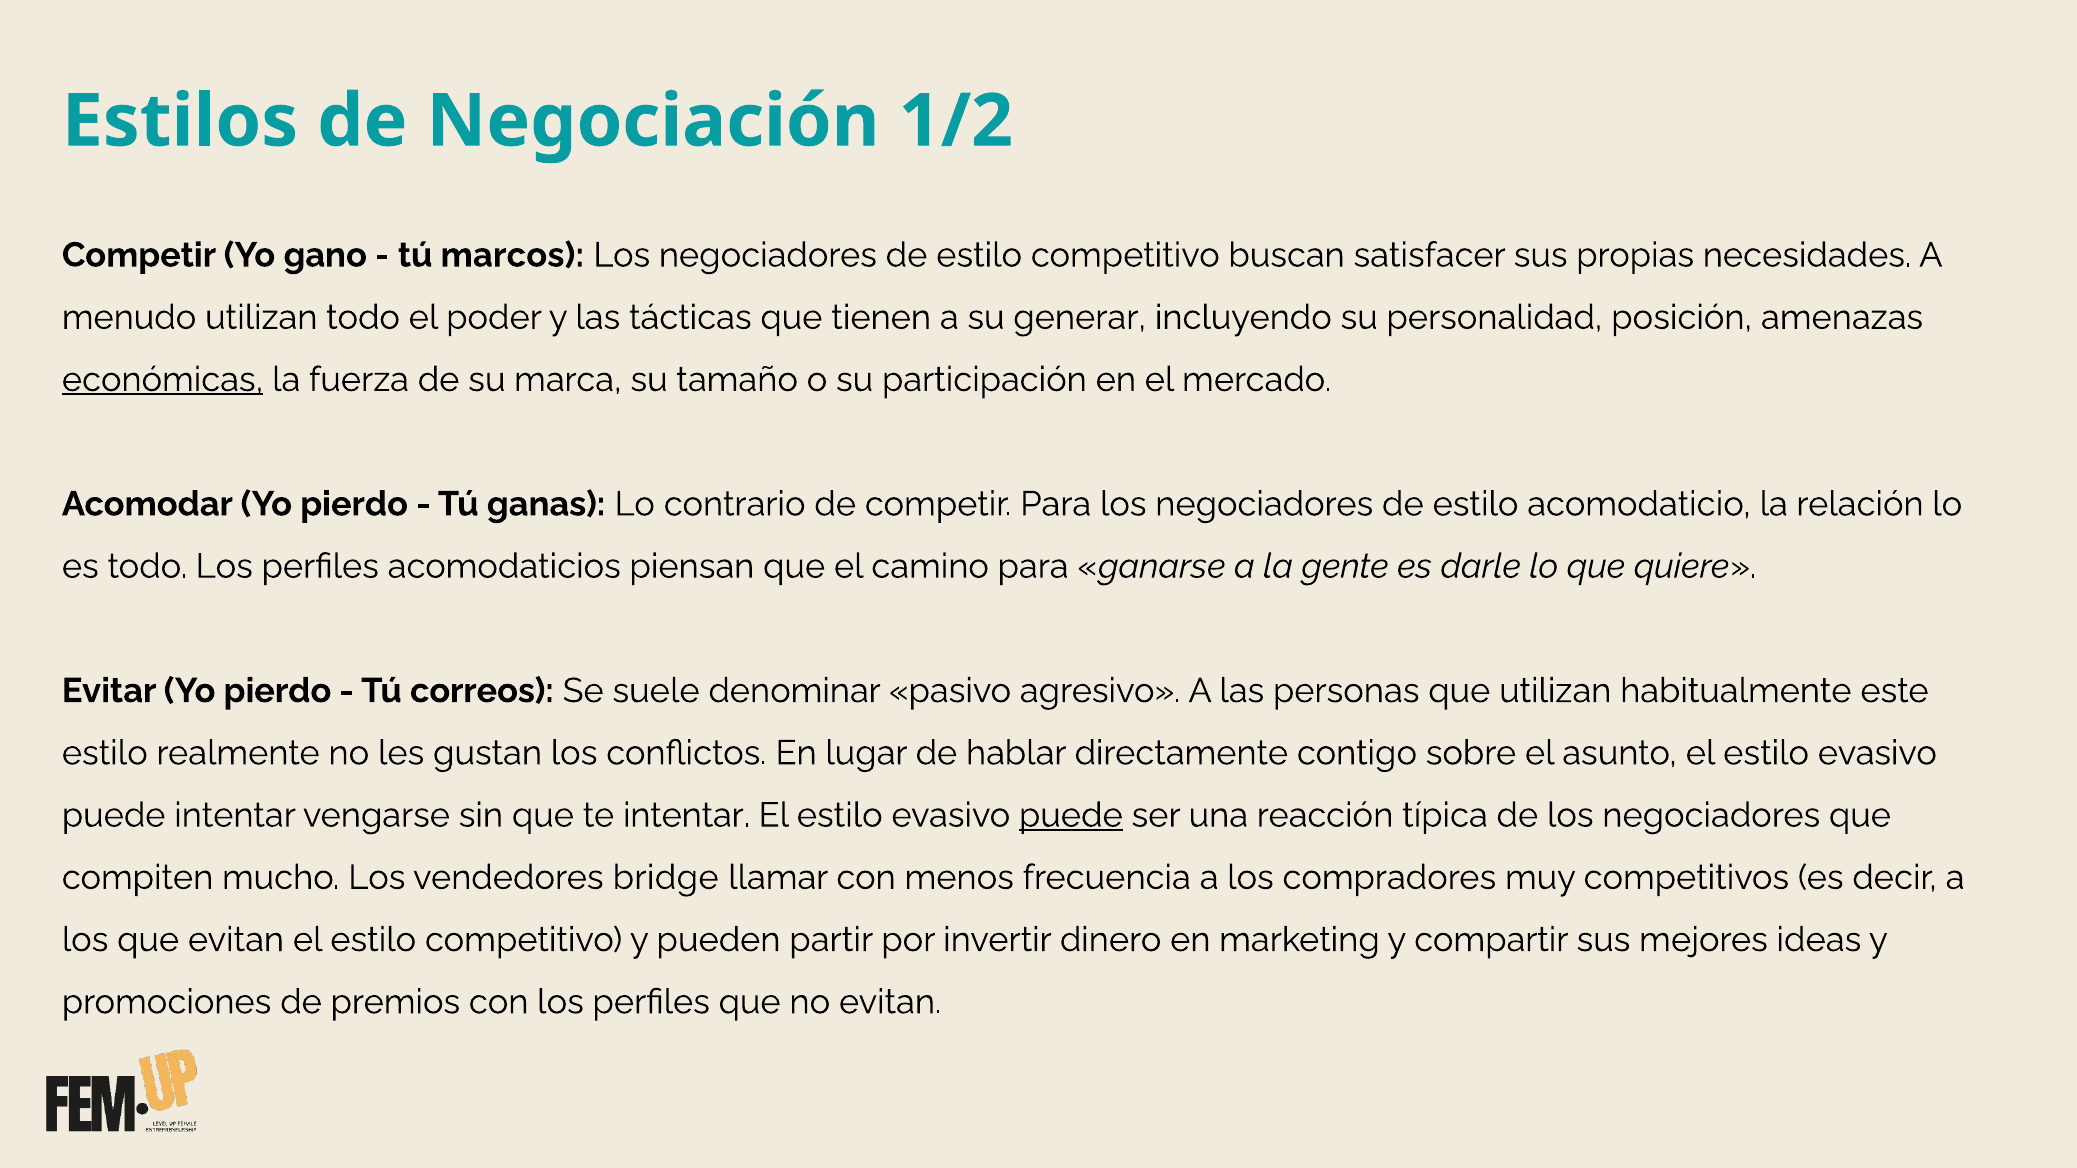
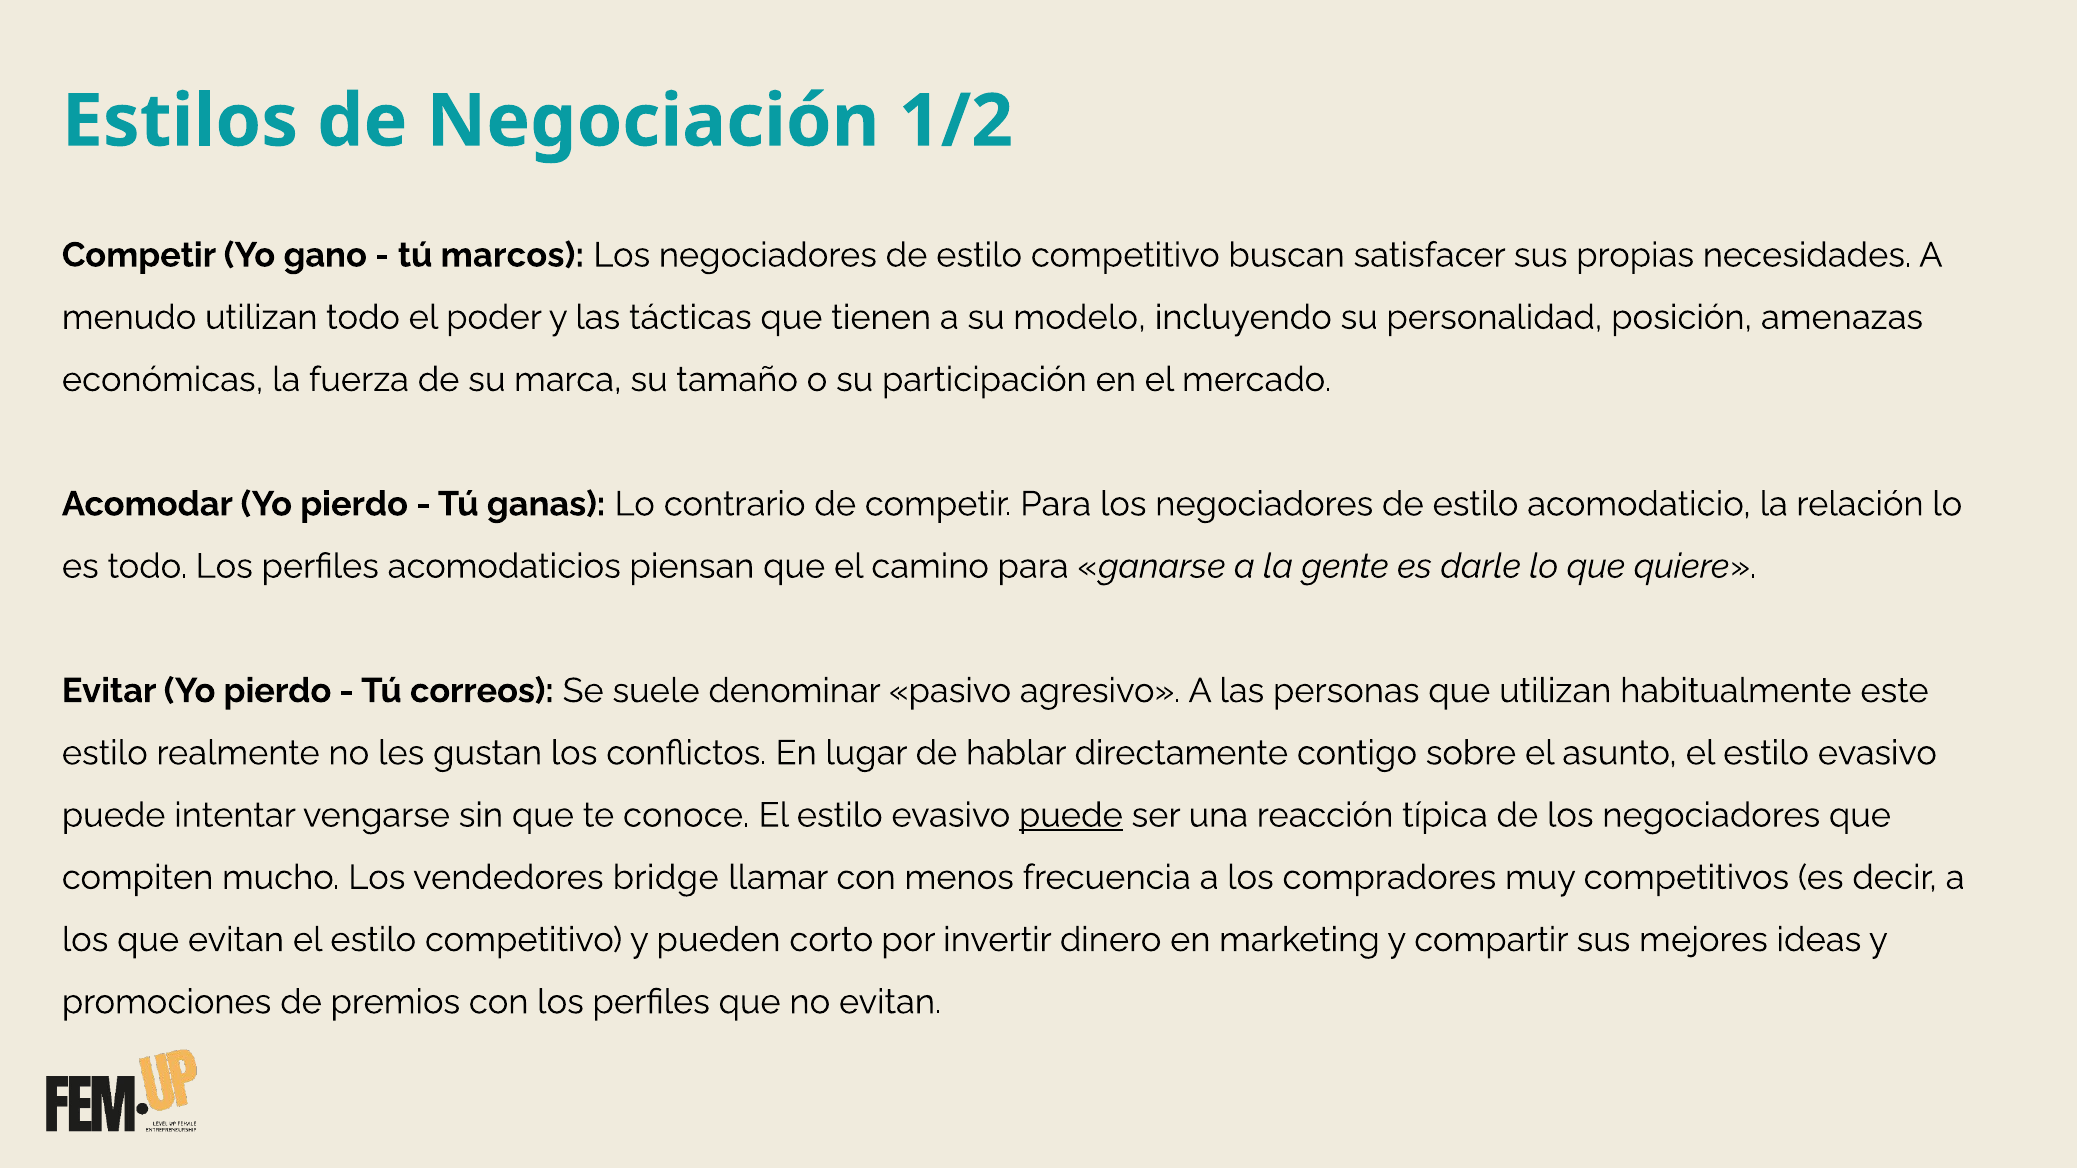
generar: generar -> modelo (1080, 317)
económicas underline: present -> none (163, 380)
te intentar: intentar -> conoce (686, 815)
partir: partir -> corto (831, 940)
